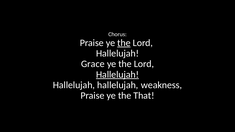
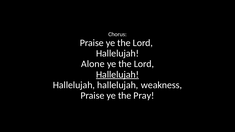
the underline: present -> none (124, 43)
Grace: Grace -> Alone (93, 64)
That: That -> Pray (144, 96)
